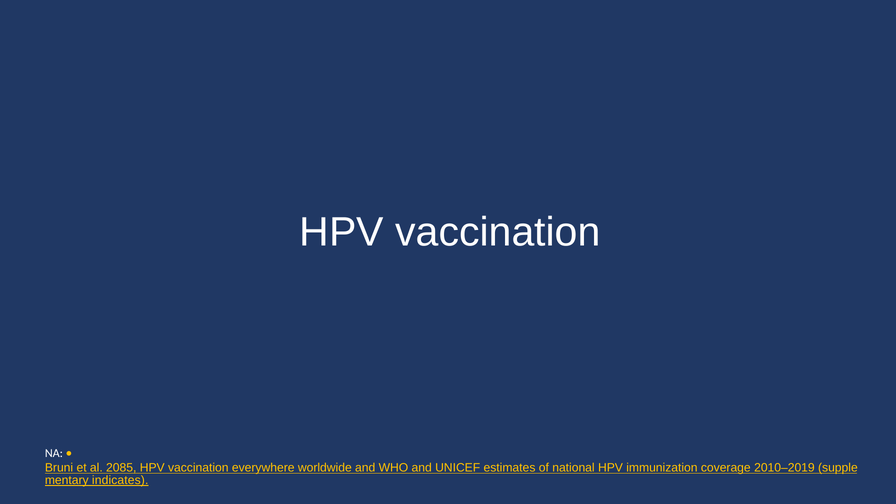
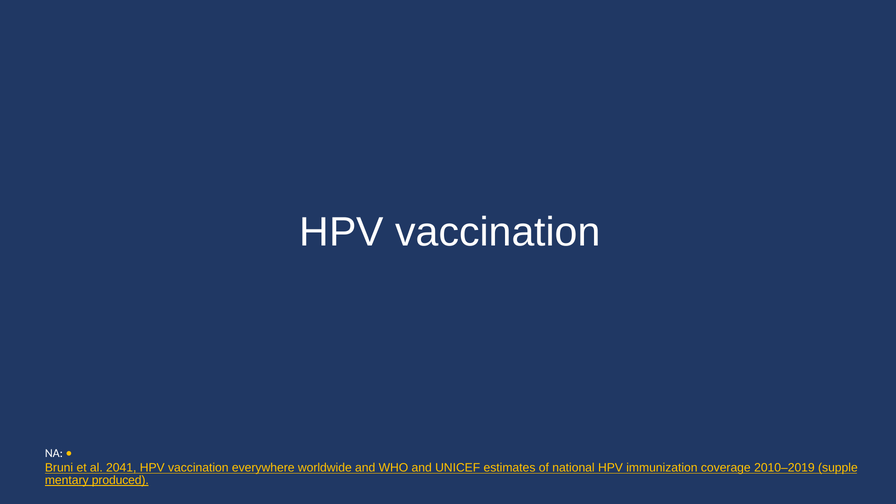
2085: 2085 -> 2041 (121, 468)
indicates: indicates -> produced (120, 480)
